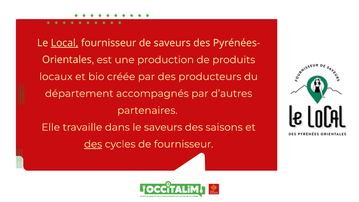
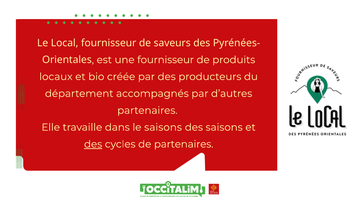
Local underline: present -> none (65, 43)
une production: production -> fournisseur (166, 60)
le saveurs: saveurs -> saisons (163, 127)
de fournisseur: fournisseur -> partenaires (184, 144)
